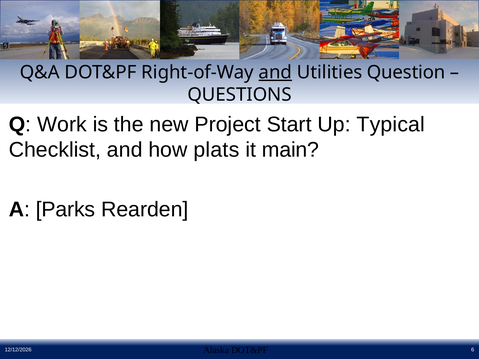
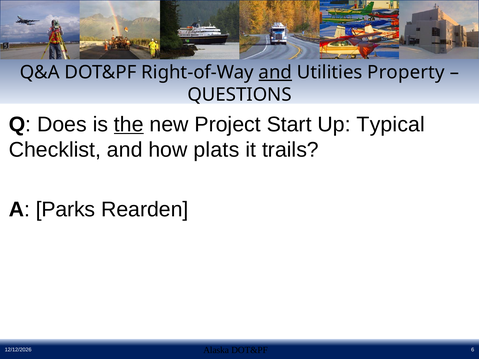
Question: Question -> Property (406, 72)
Work: Work -> Does (62, 124)
the underline: none -> present (129, 124)
main: main -> trails (290, 150)
